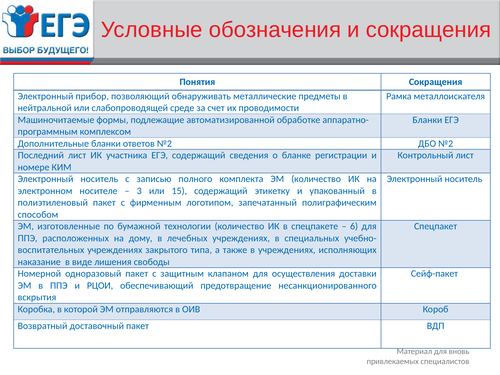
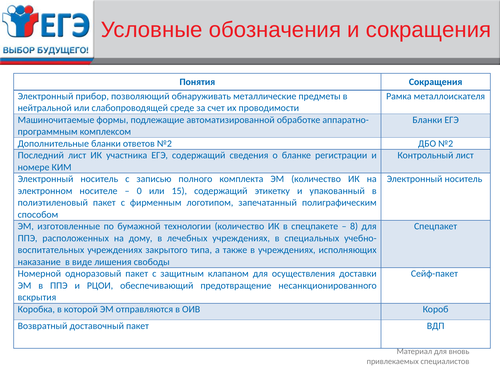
3: 3 -> 0 (139, 191)
6: 6 -> 8 (354, 226)
